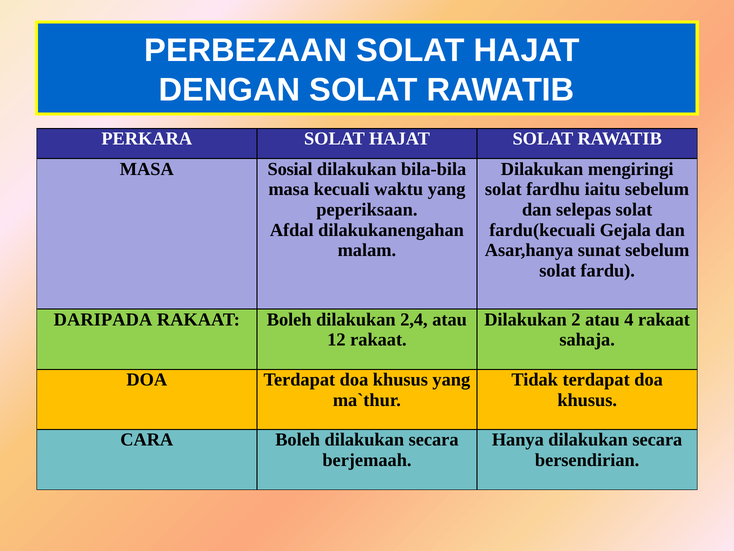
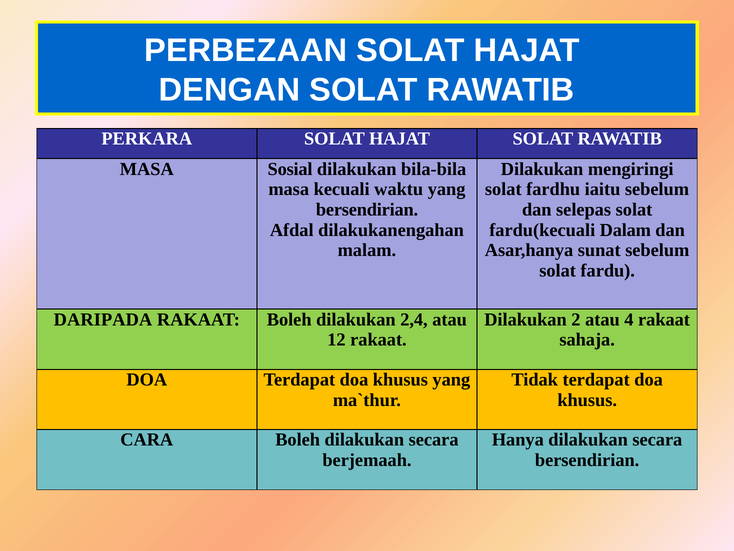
peperiksaan: peperiksaan -> bersendirian (367, 209)
Gejala: Gejala -> Dalam (625, 230)
